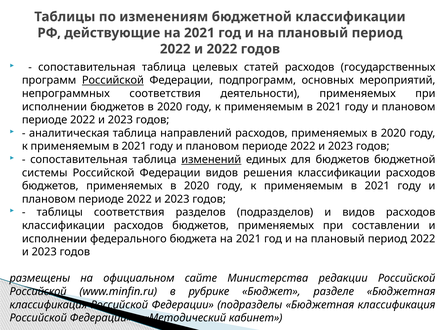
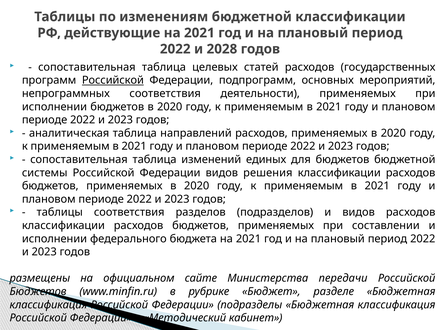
и 2022: 2022 -> 2028 (222, 49)
изменений underline: present -> none (211, 160)
редакции: редакции -> передачи (343, 278)
Российской: Российской -> Бюджетов (38, 292)
